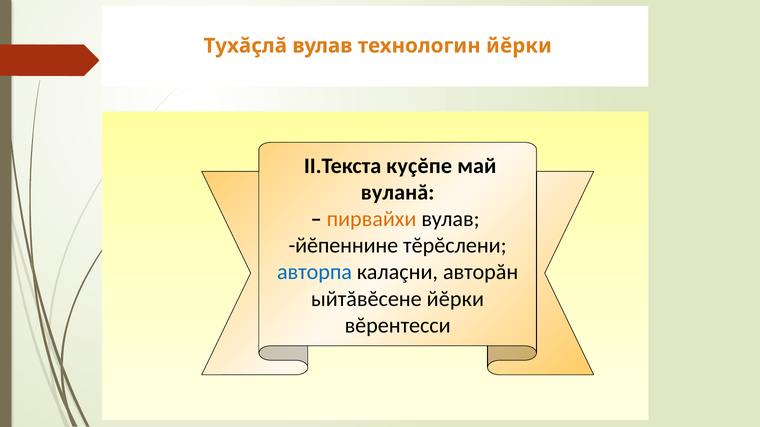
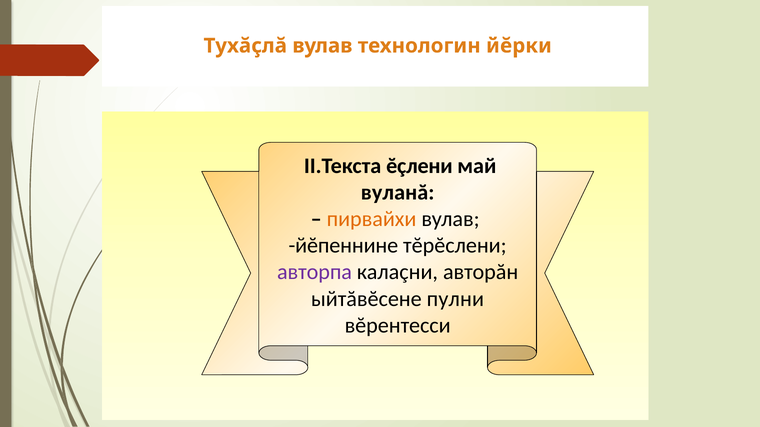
куçĕпе: куçĕпе -> ĕçлени (419, 166)
авторпа colour: blue -> purple (315, 272)
ыйтăвĕсене йĕрки: йĕрки -> пулни (455, 299)
